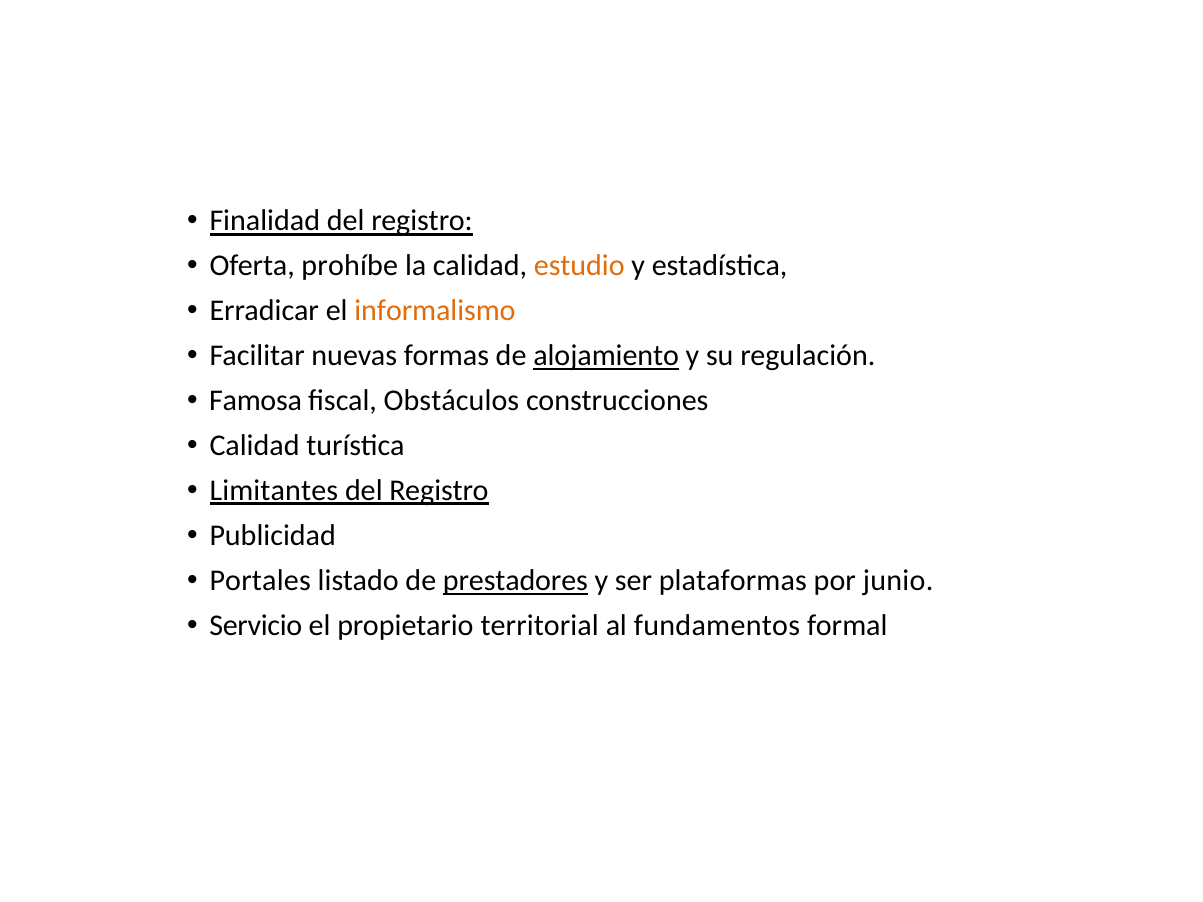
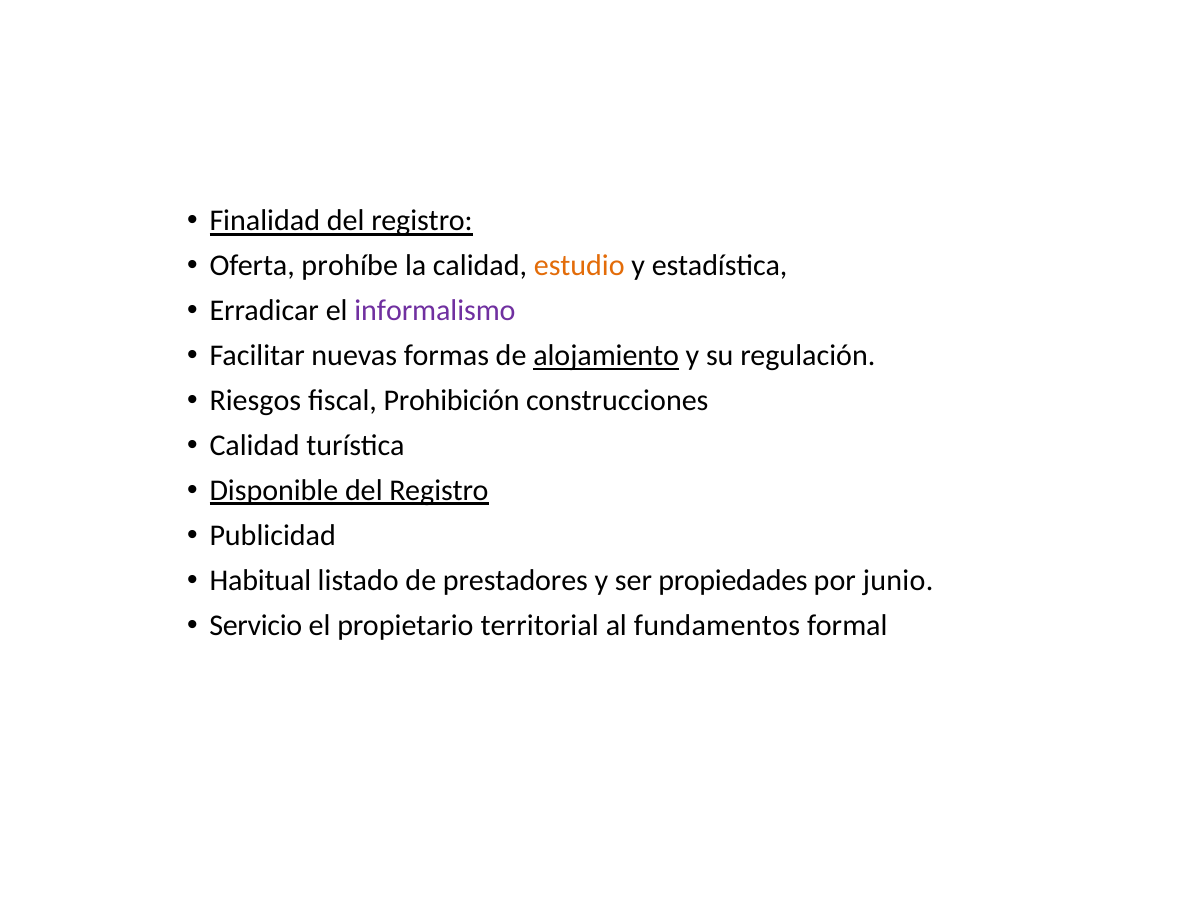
informalismo colour: orange -> purple (435, 311)
Famosa: Famosa -> Riesgos (255, 401)
Obstáculos: Obstáculos -> Prohibición (452, 401)
Limitantes: Limitantes -> Disponible (274, 491)
Portales: Portales -> Habitual (260, 581)
prestadores underline: present -> none (515, 581)
plataformas: plataformas -> propiedades (733, 581)
